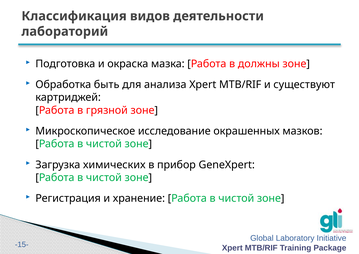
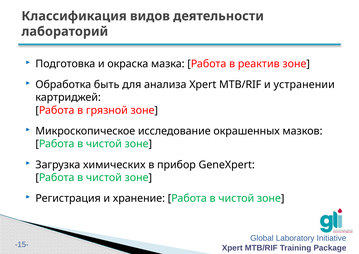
должны: должны -> реактив (259, 64)
существуют: существуют -> устранении (304, 84)
